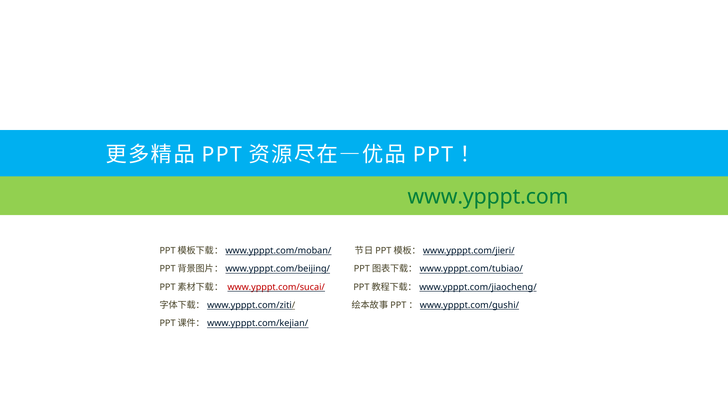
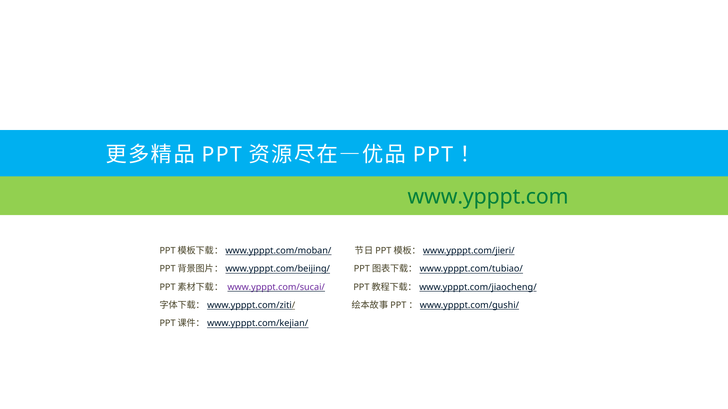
www.ypppt.com/sucai/ colour: red -> purple (276, 287)
